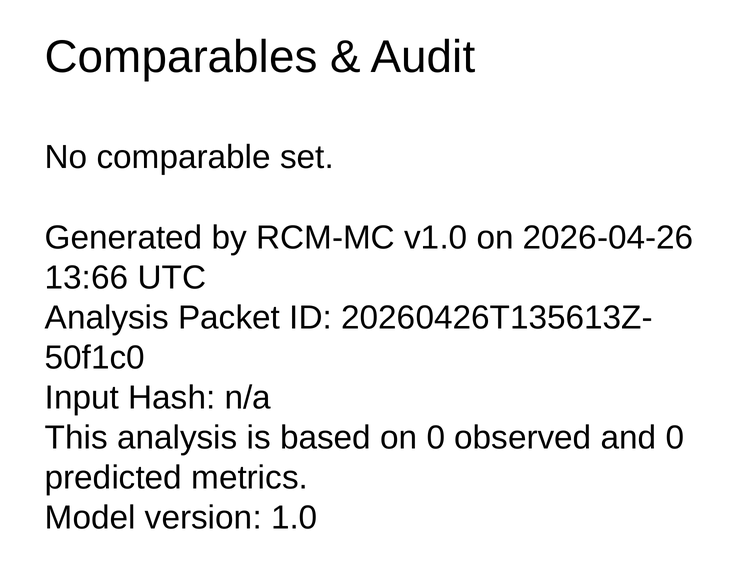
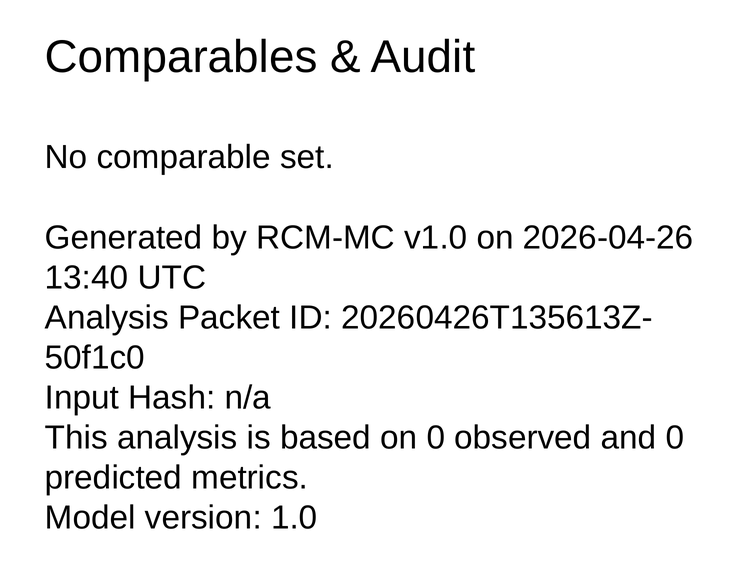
13:66: 13:66 -> 13:40 (87, 277)
